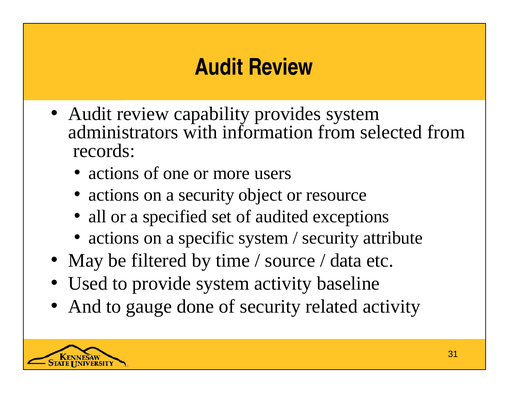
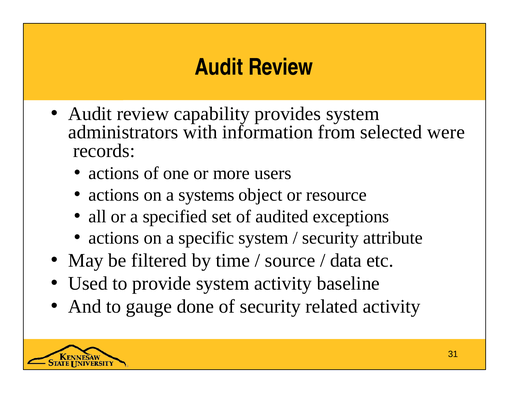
selected from: from -> were (446, 132)
a security: security -> systems (207, 195)
